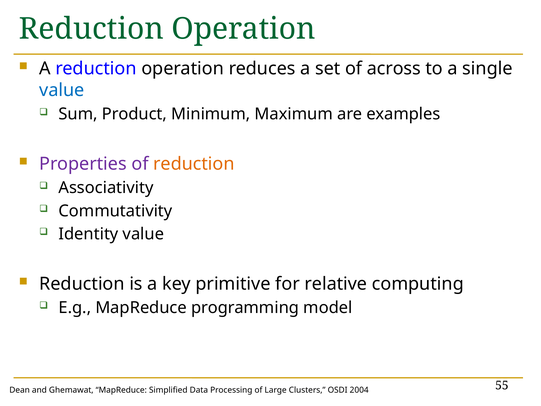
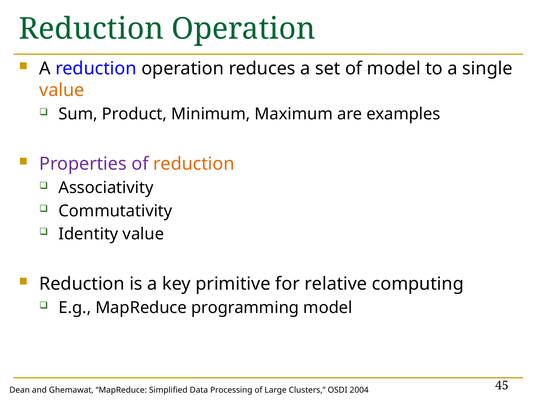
of across: across -> model (394, 69)
value colour: blue -> orange (62, 90)
55: 55 -> 45 (502, 385)
